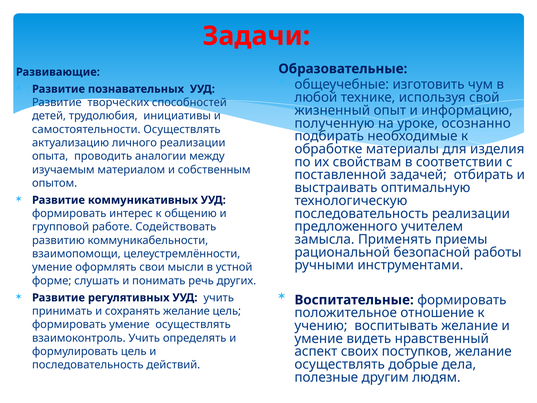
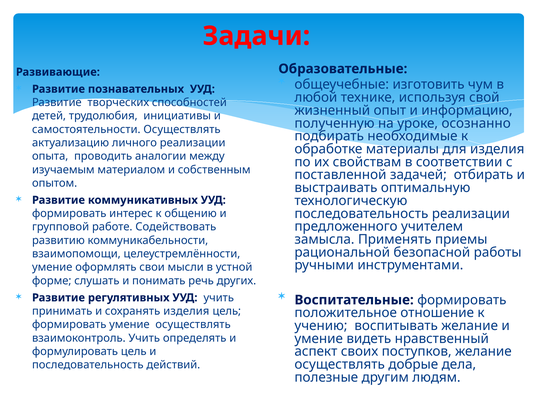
сохранять желание: желание -> изделия (186, 311)
